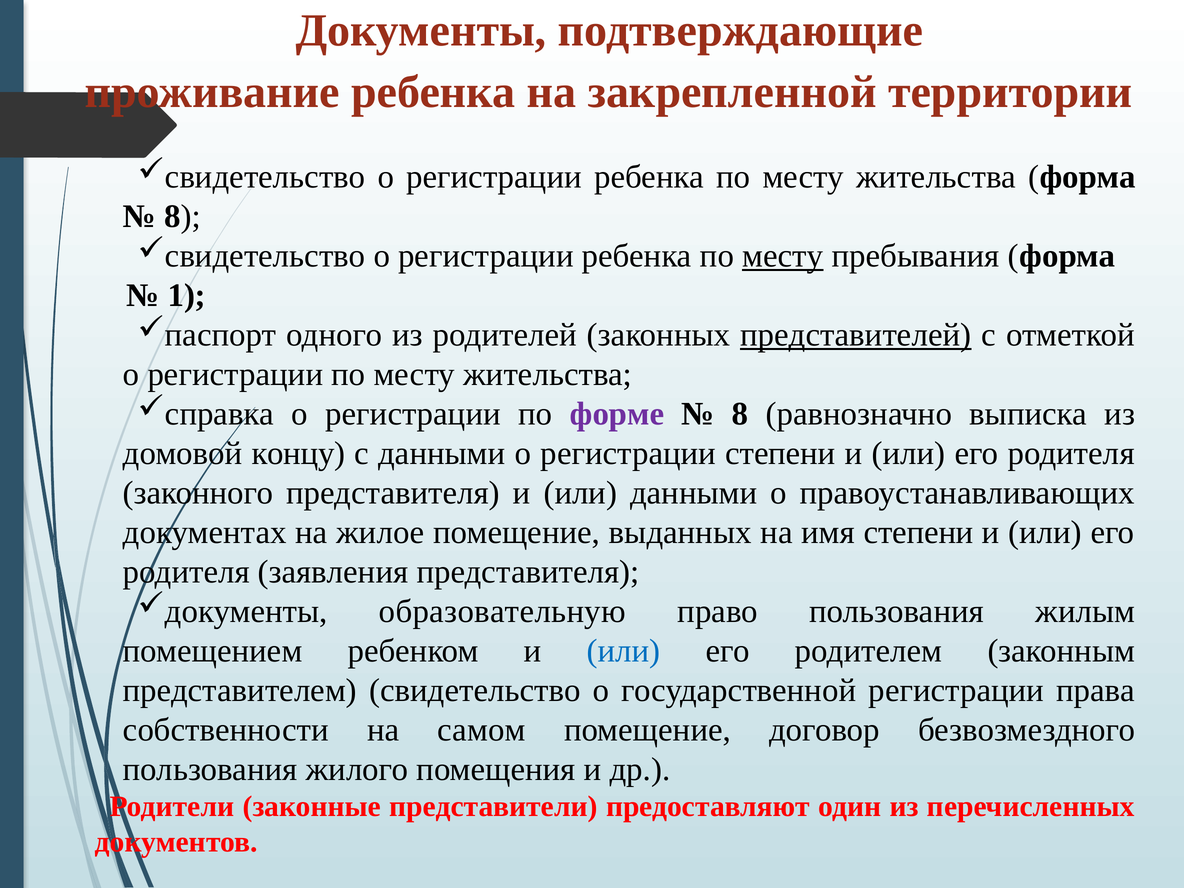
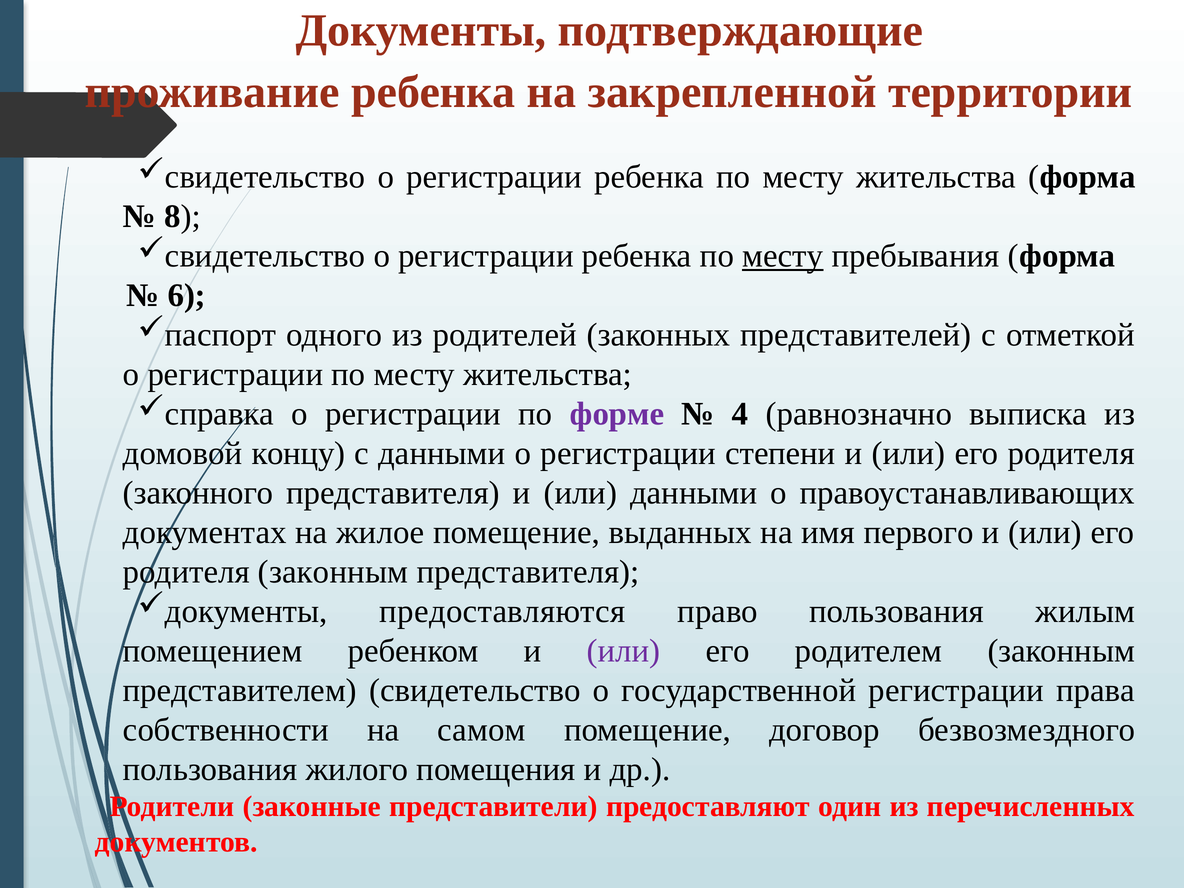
1: 1 -> 6 (187, 296)
представителей underline: present -> none (856, 335)
8: 8 -> 4 (740, 414)
имя степени: степени -> первого (919, 532)
родителя заявления: заявления -> законным (333, 572)
образовательную: образовательную -> предоставляются (502, 611)
или colour: blue -> purple (624, 651)
